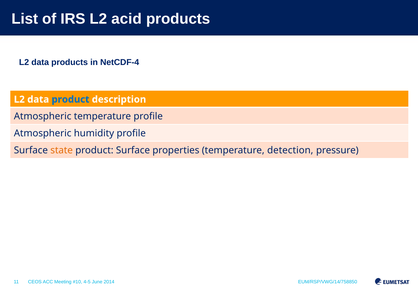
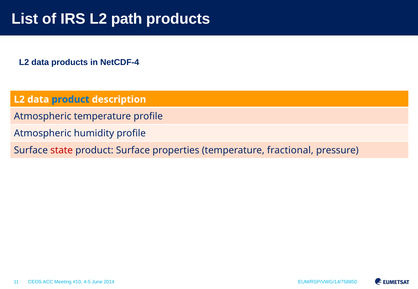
acid: acid -> path (127, 19)
state colour: orange -> red (62, 151)
detection: detection -> fractional (290, 151)
